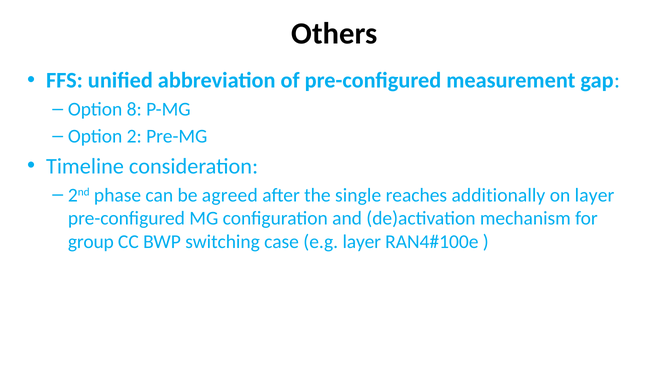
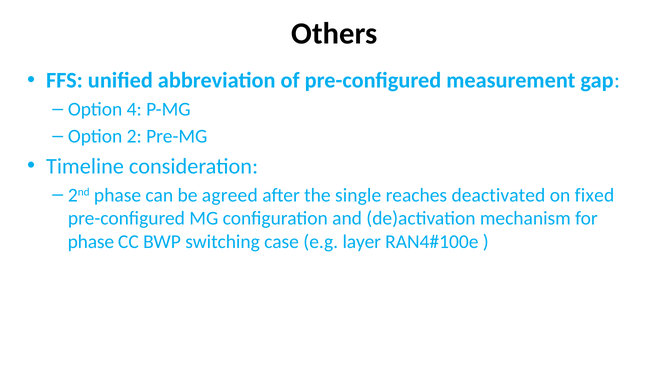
8: 8 -> 4 (134, 109)
additionally: additionally -> deactivated (498, 195)
on layer: layer -> fixed (595, 195)
group: group -> phase (91, 241)
